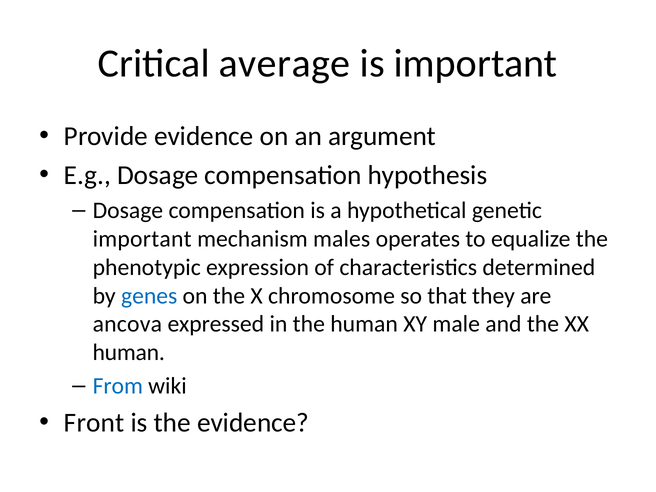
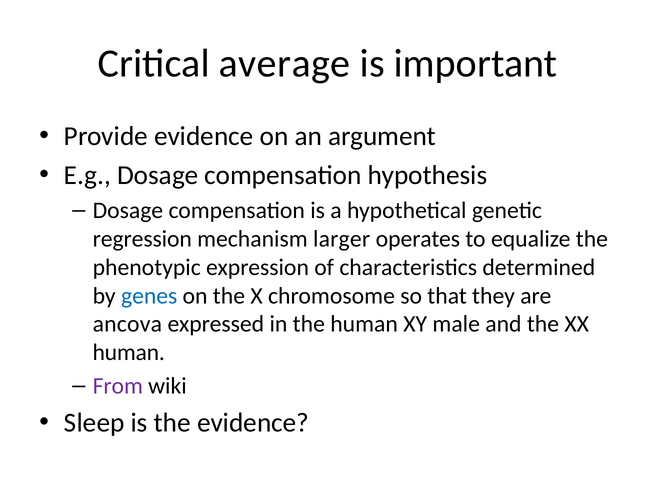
important: important -> regression (142, 239)
males: males -> larger (342, 239)
From colour: blue -> purple (118, 386)
Front: Front -> Sleep (94, 423)
